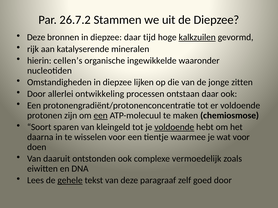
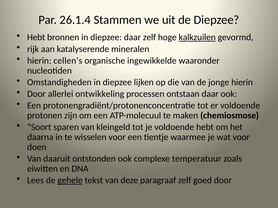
26.7.2: 26.7.2 -> 26.1.4 (75, 20)
Deze: Deze -> Hebt (36, 37)
daar tijd: tijd -> zelf (149, 37)
jonge zitten: zitten -> hierin (242, 82)
een underline: present -> none (101, 116)
voldoende underline: present -> none (174, 127)
vermoedelijk: vermoedelijk -> temperatuur (197, 159)
